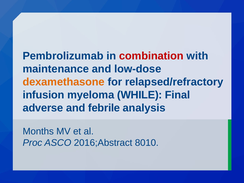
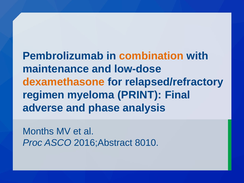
combination colour: red -> orange (151, 56)
infusion: infusion -> regimen (44, 95)
WHILE: WHILE -> PRINT (140, 95)
febrile: febrile -> phase (104, 108)
